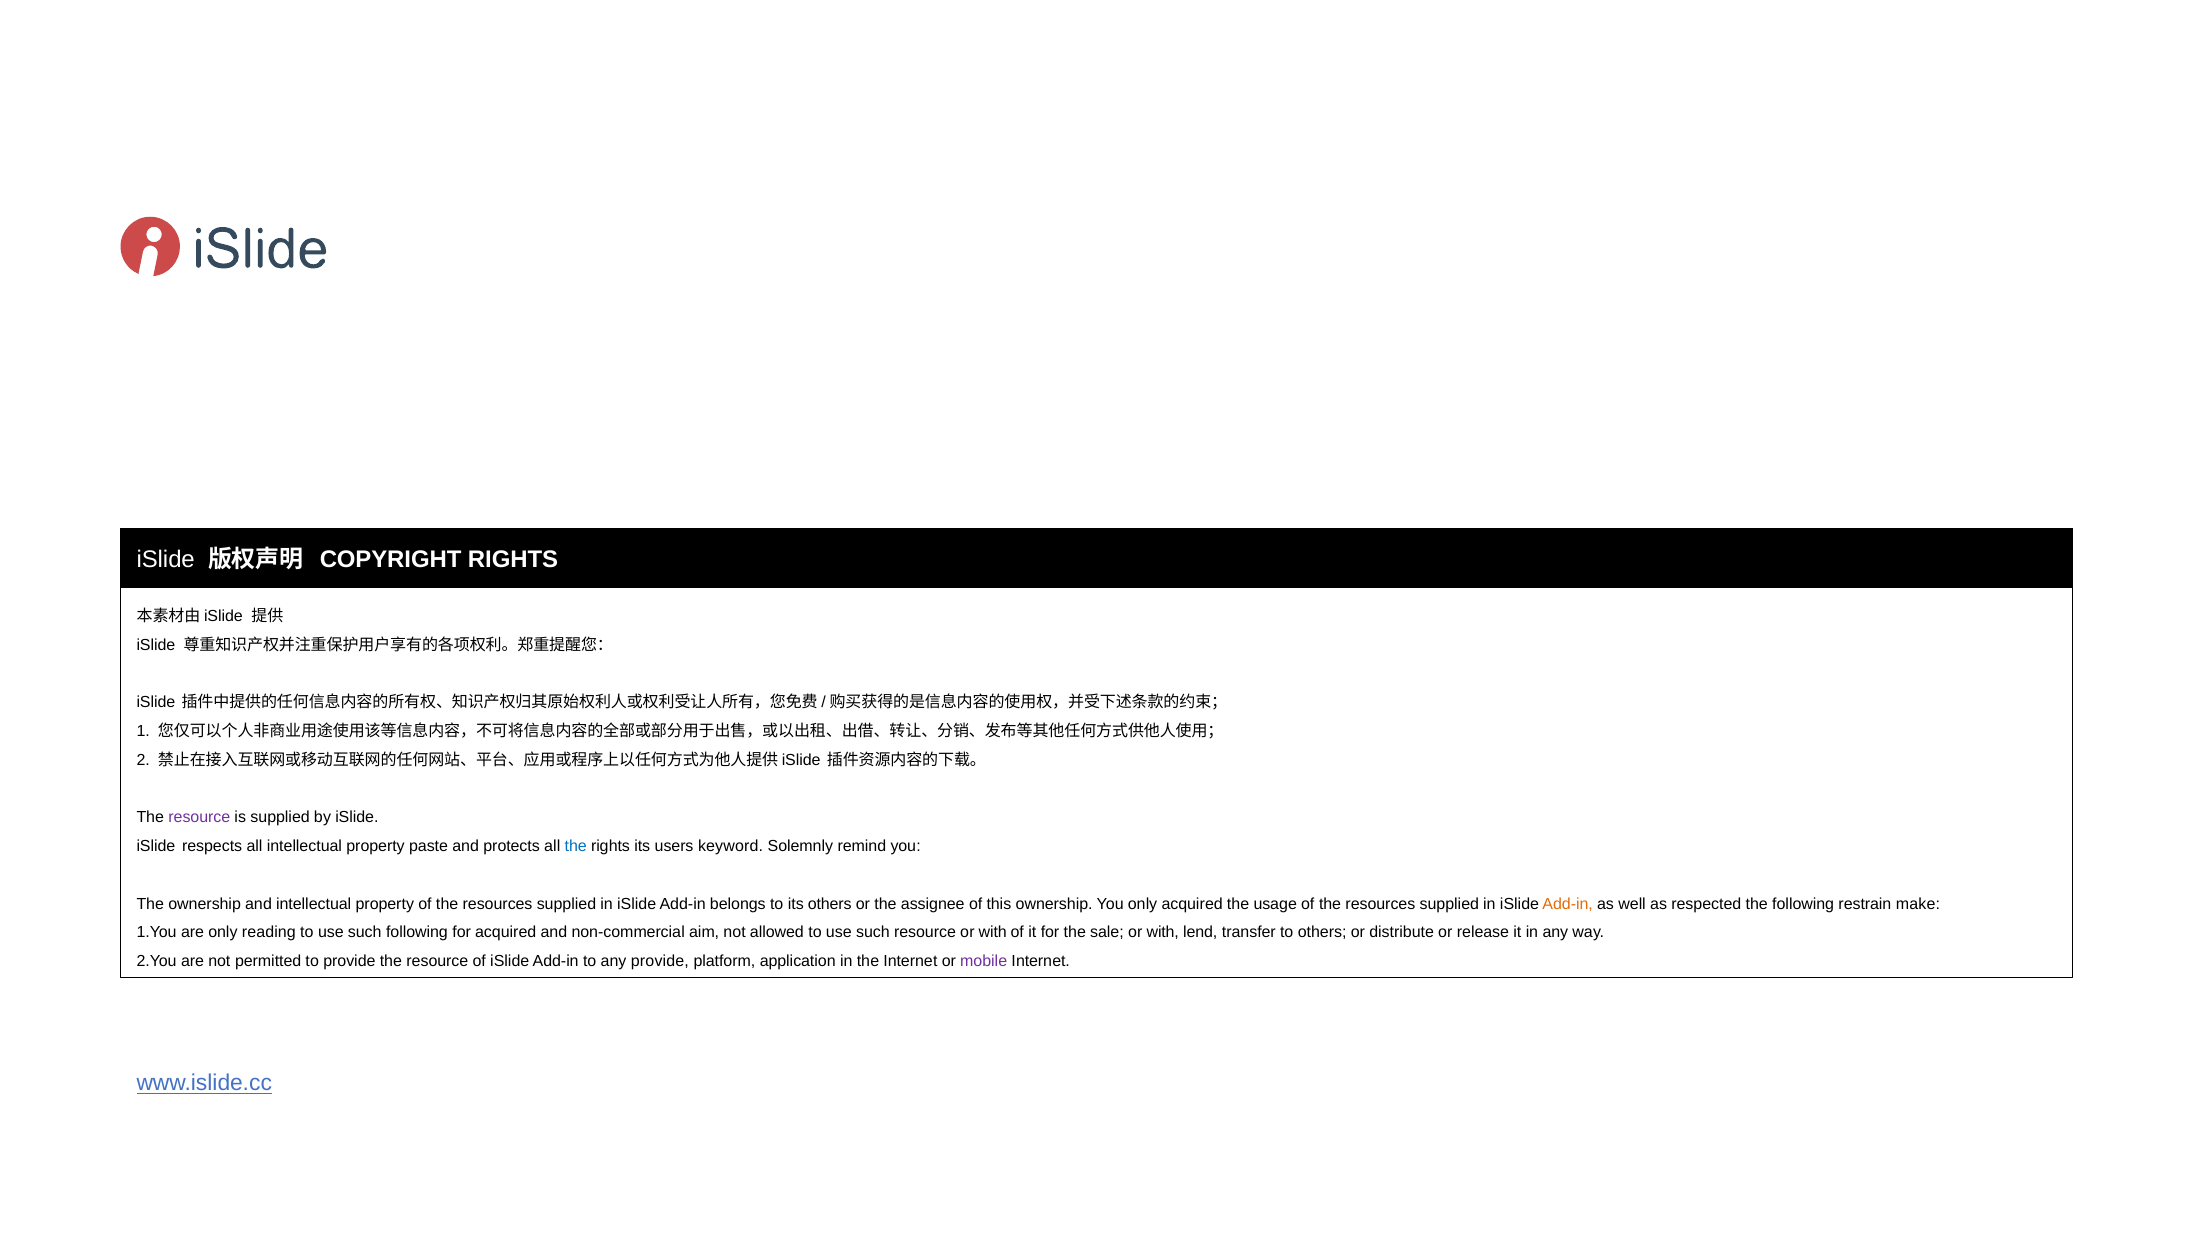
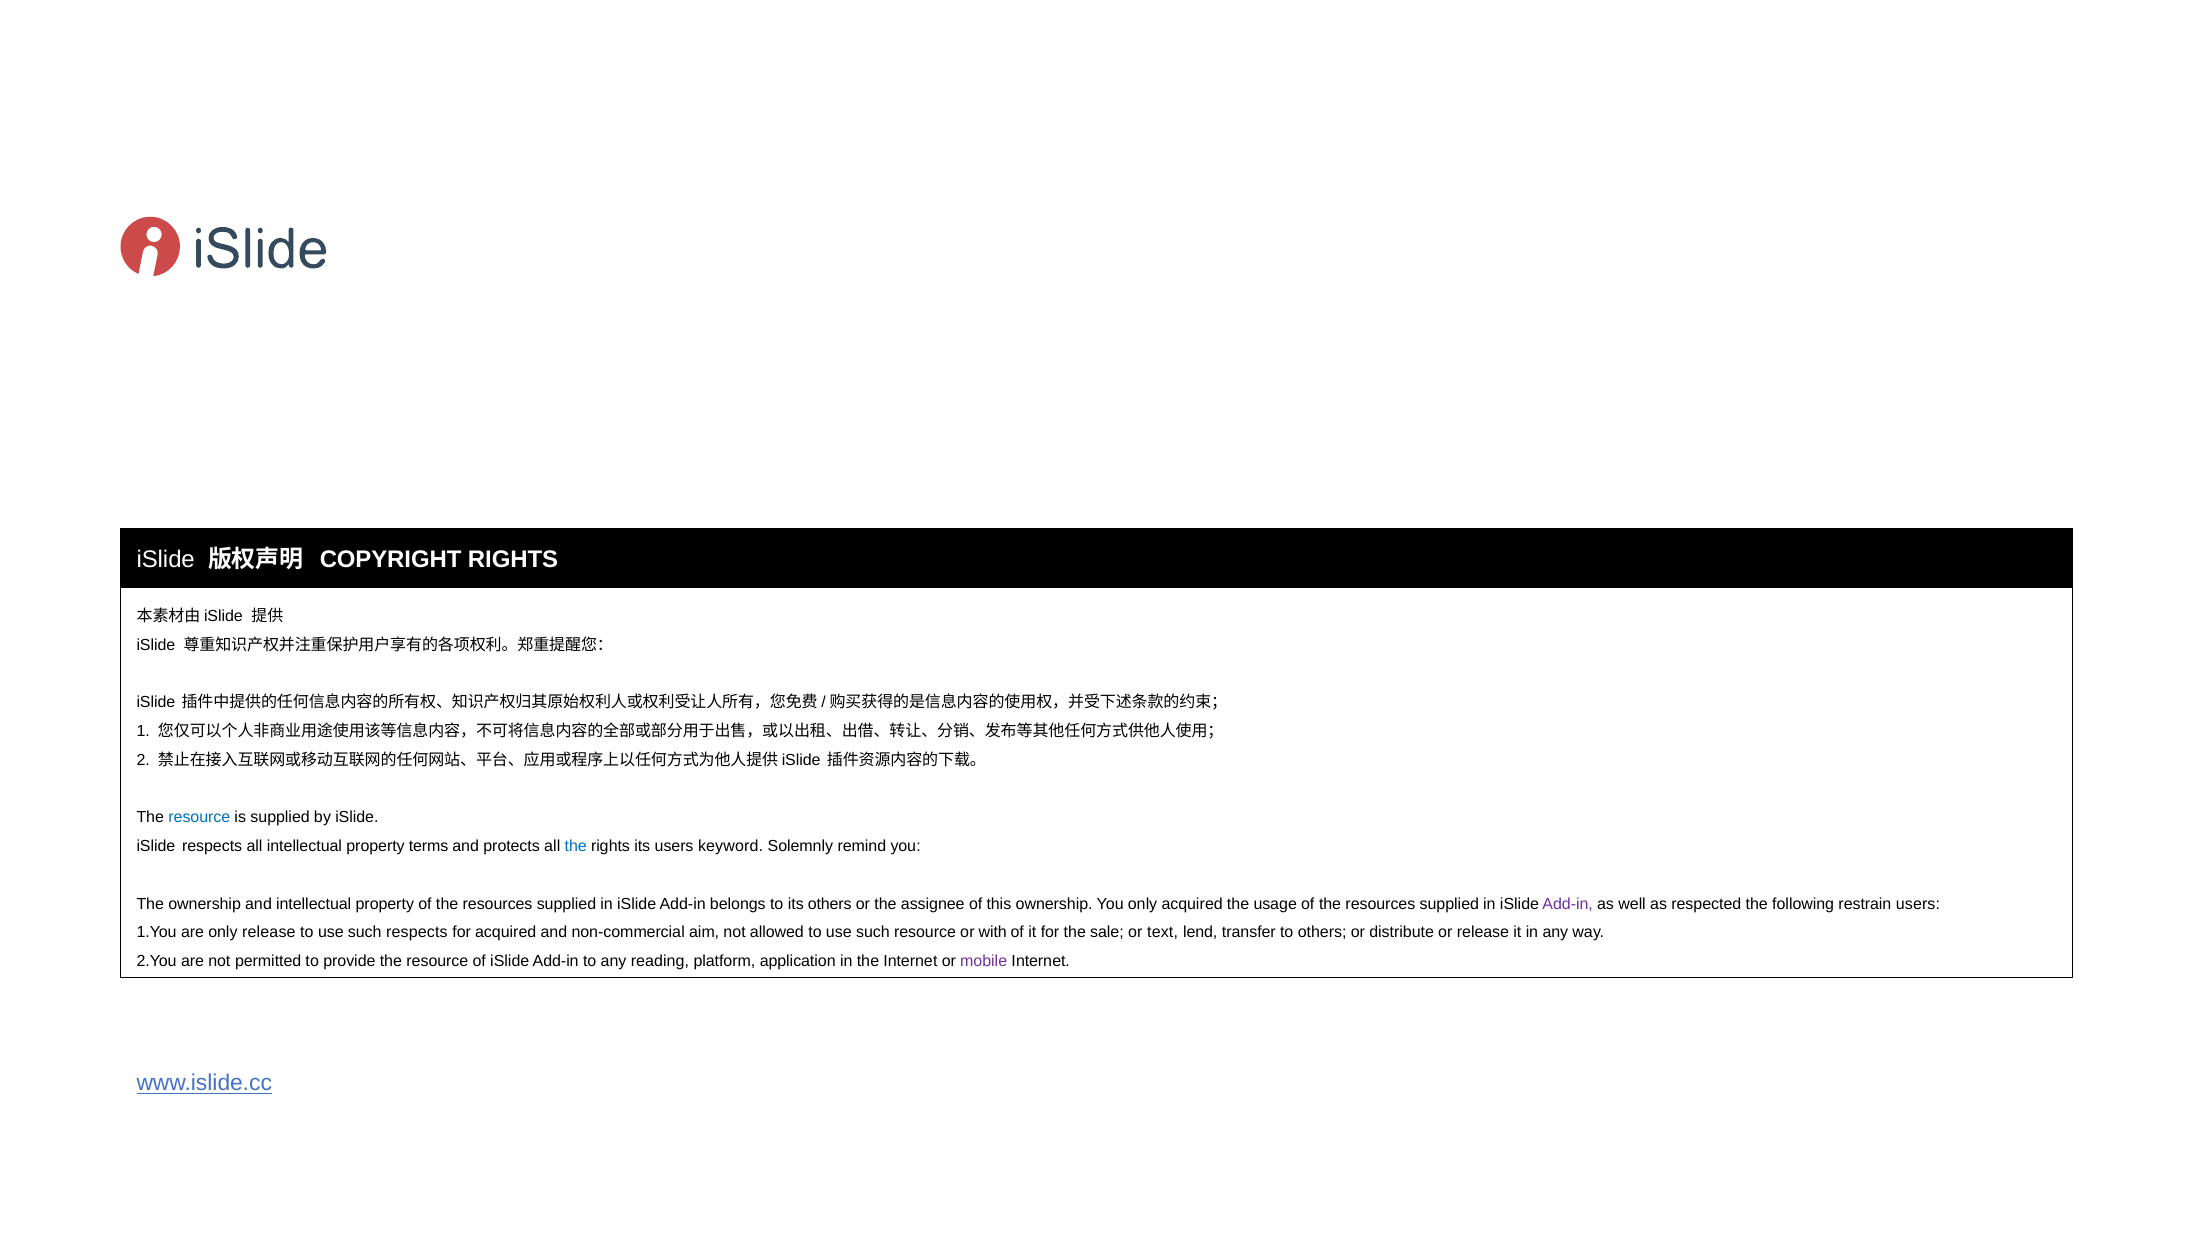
resource colour: purple -> blue (199, 817)
paste: paste -> terms (429, 846)
Add-in colour: orange -> purple (1568, 903)
restrain make: make -> users (1918, 903)
only reading: reading -> release (269, 932)
such following: following -> respects (417, 932)
sale or with: with -> text (1163, 932)
any provide: provide -> reading (660, 961)
